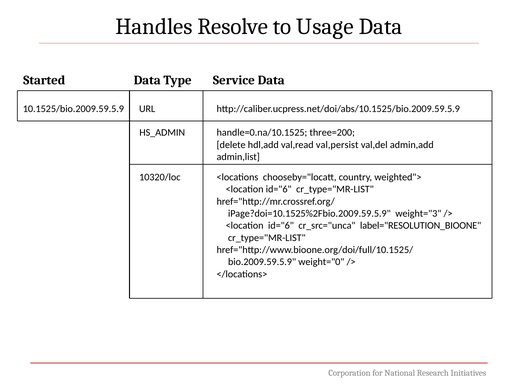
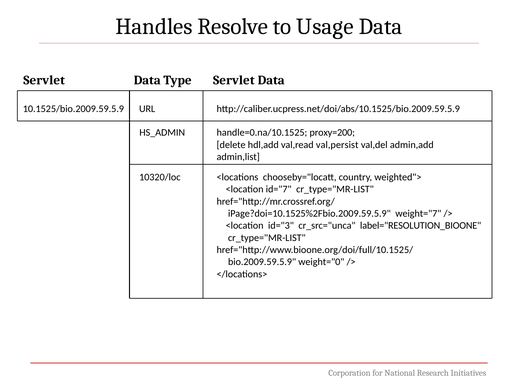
Started: Started -> Servlet (44, 80)
Type Service: Service -> Servlet (234, 80)
three=200: three=200 -> proxy=200 (332, 132)
id="6: id="6 -> id="7 (279, 189)
weight="3: weight="3 -> weight="7 (418, 213)
id="6: id="6 -> id="3 (281, 225)
